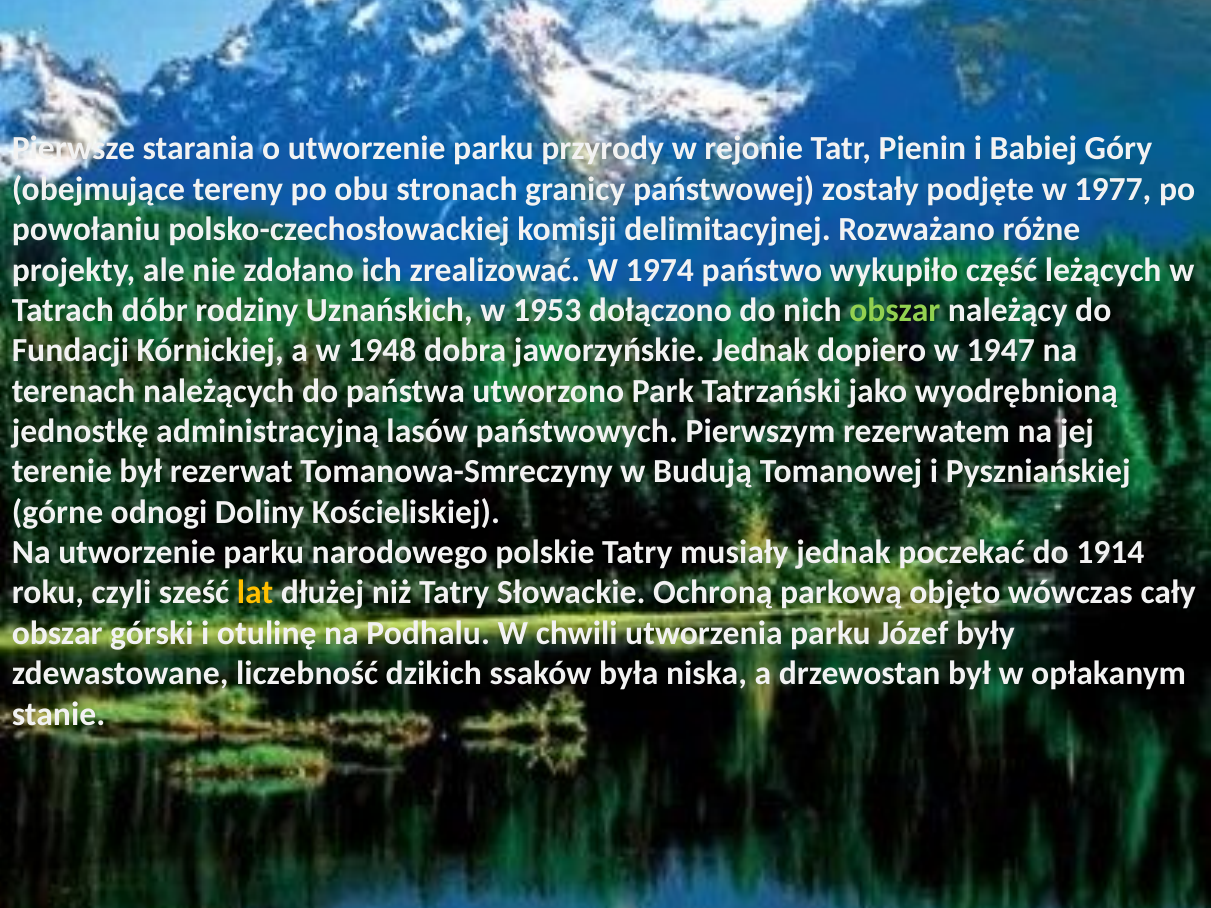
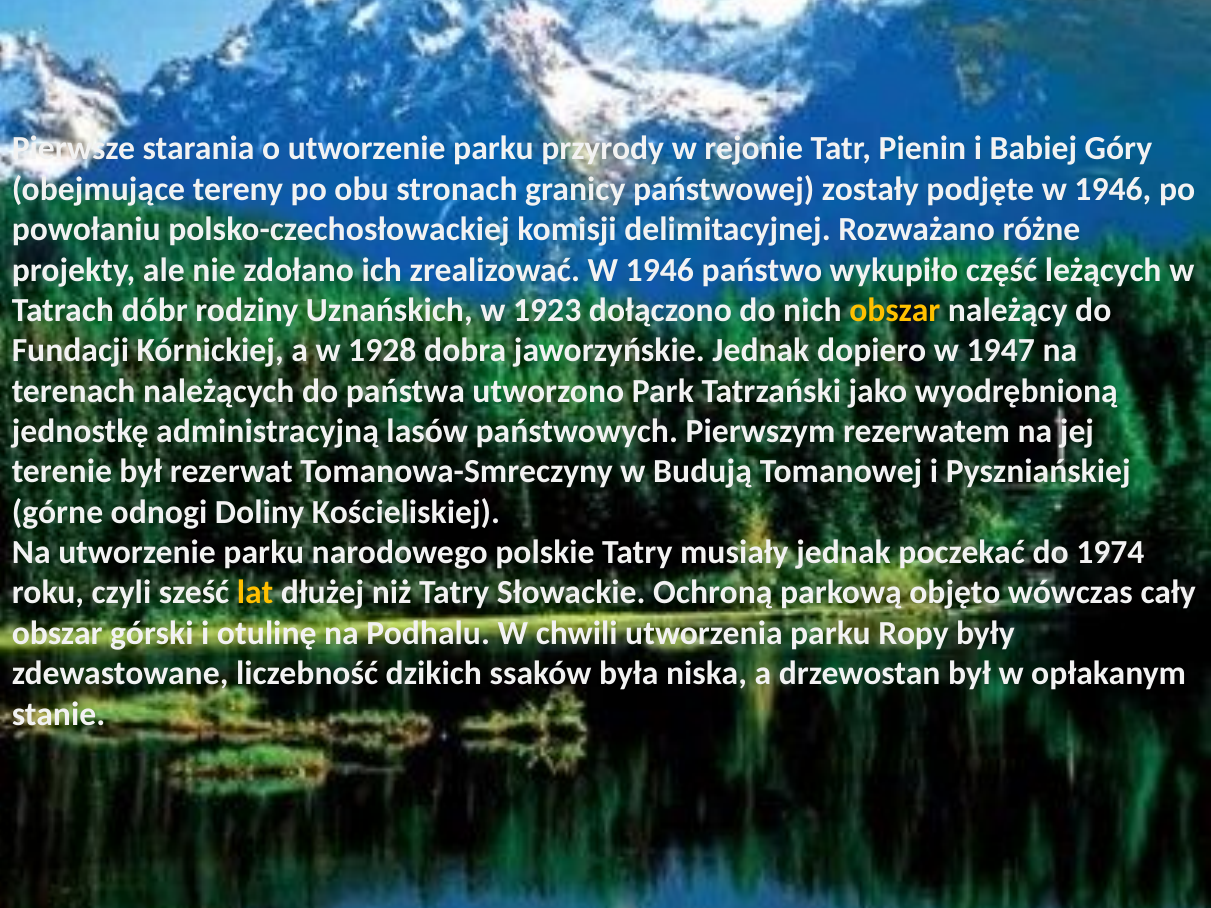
podjęte w 1977: 1977 -> 1946 (1113, 189)
zrealizować W 1974: 1974 -> 1946 (660, 270)
1953: 1953 -> 1923 (547, 310)
obszar colour: light green -> yellow (895, 310)
1948: 1948 -> 1928 (382, 351)
1914: 1914 -> 1974 (1110, 553)
Józef: Józef -> Ropy (914, 633)
